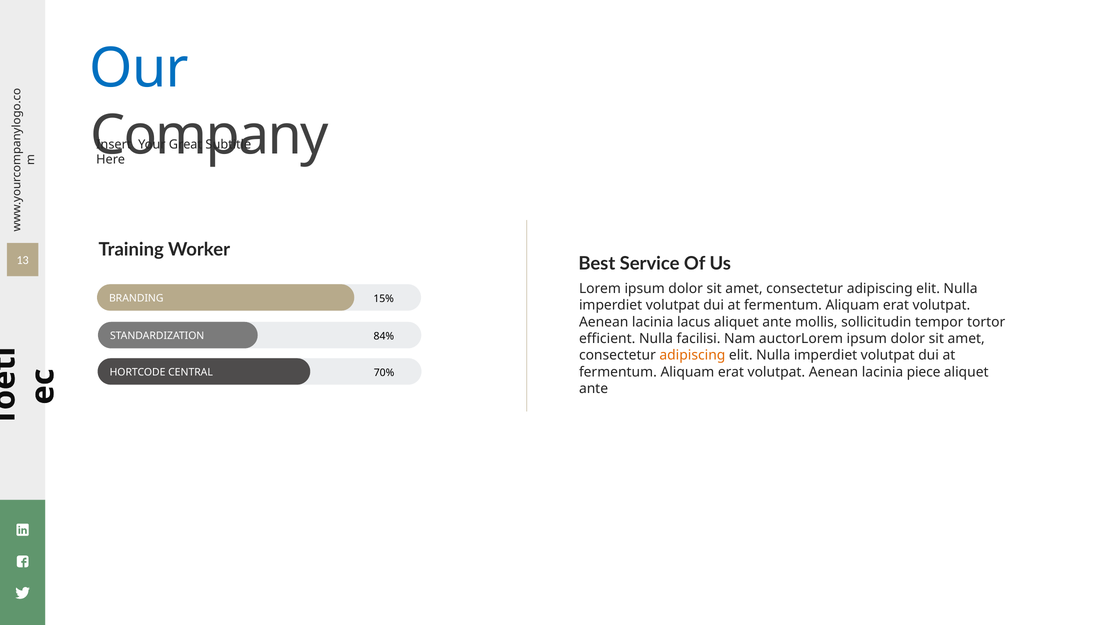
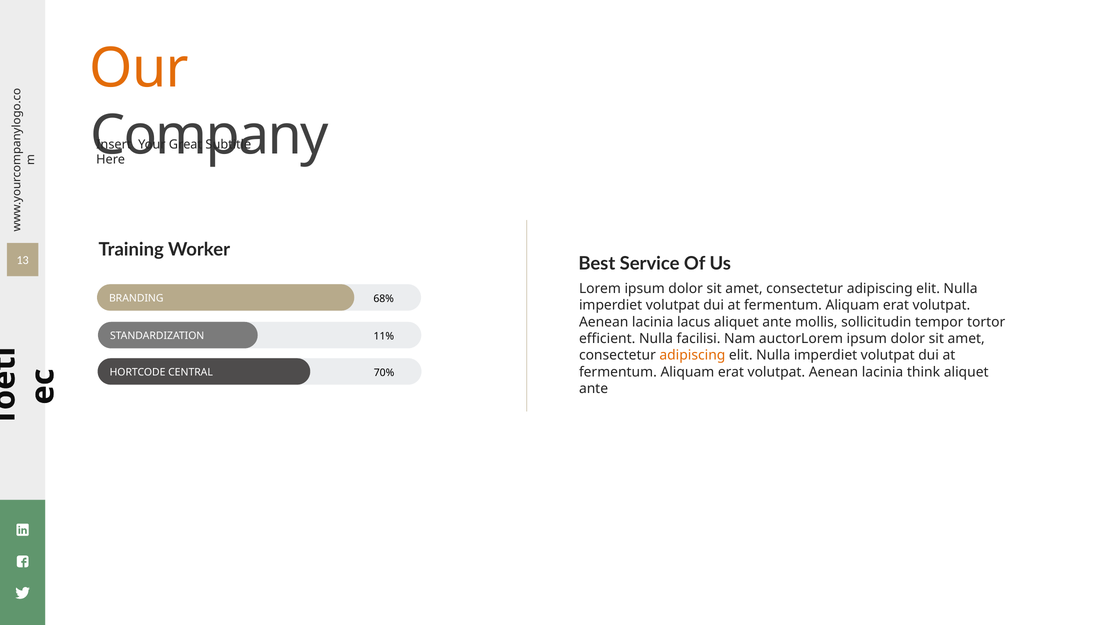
Our colour: blue -> orange (139, 69)
15%: 15% -> 68% (384, 299)
84%: 84% -> 11% (384, 336)
piece: piece -> think (924, 372)
